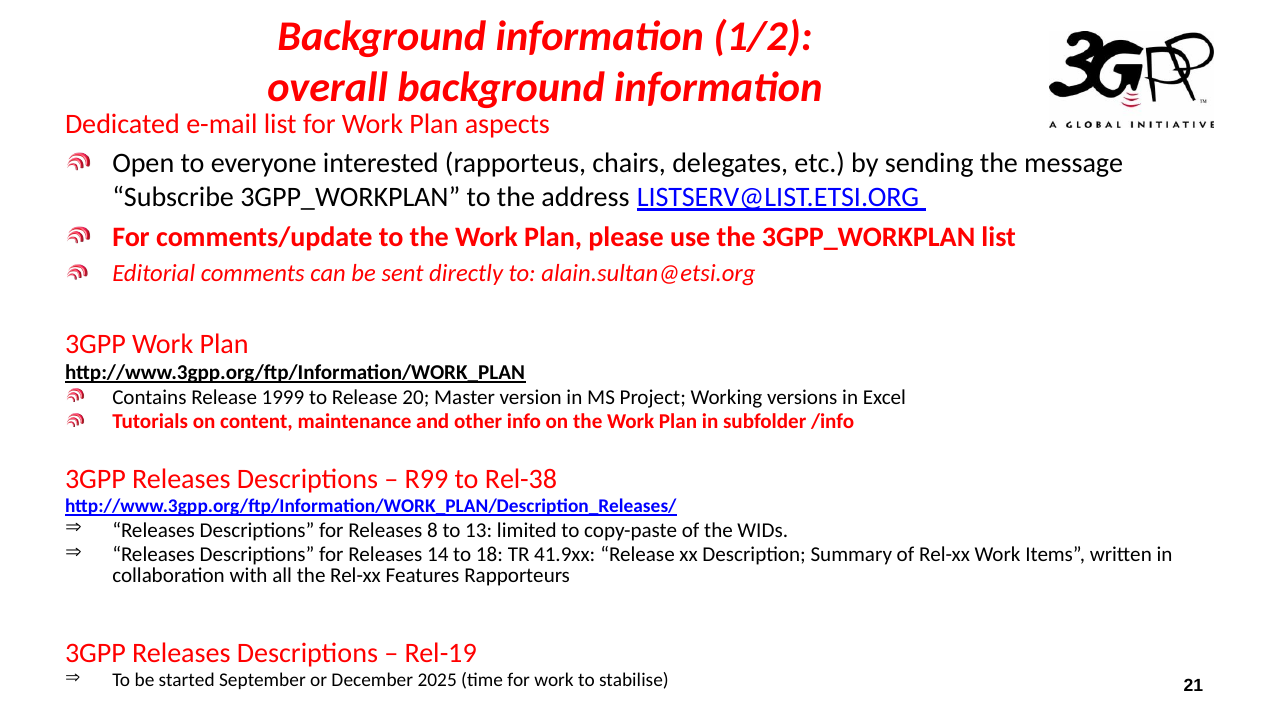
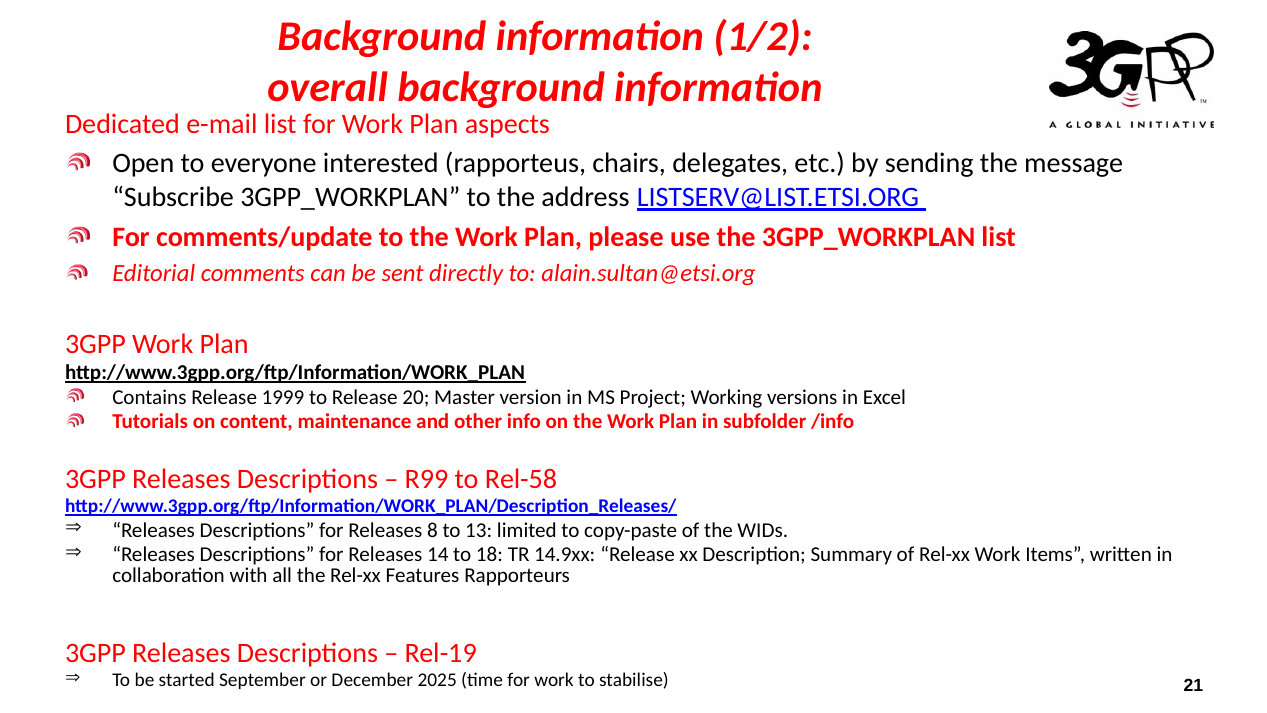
Rel-38: Rel-38 -> Rel-58 (521, 479)
41.9xx: 41.9xx -> 14.9xx (565, 555)
